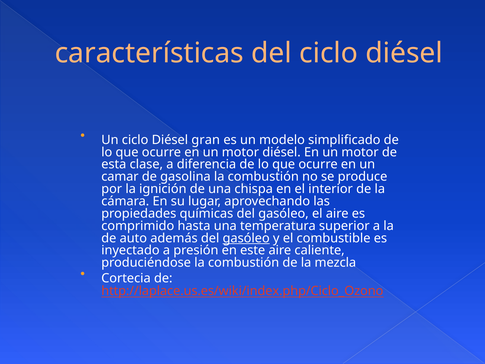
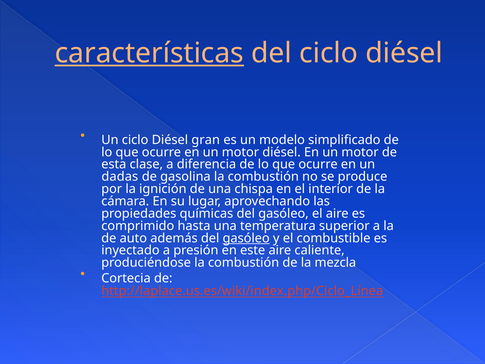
características underline: none -> present (149, 53)
camar: camar -> dadas (120, 177)
http://laplace.us.es/wiki/index.php/Ciclo_Ozono: http://laplace.us.es/wiki/index.php/Ciclo_Ozono -> http://laplace.us.es/wiki/index.php/Ciclo_Línea (242, 291)
